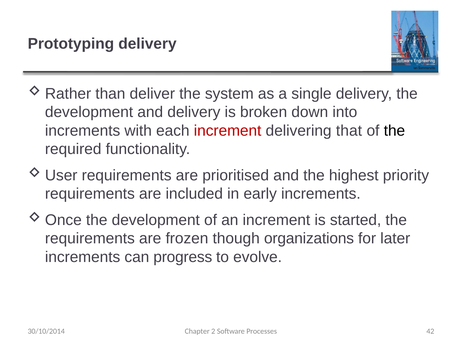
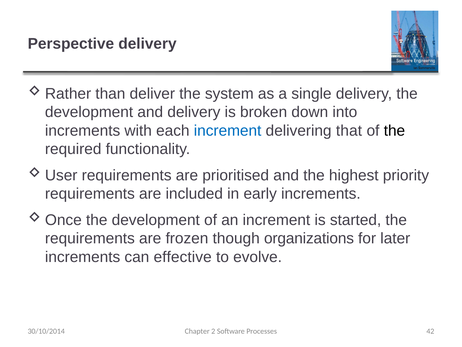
Prototyping: Prototyping -> Perspective (71, 44)
increment colour: red -> blue (228, 130)
progress: progress -> effective (183, 257)
